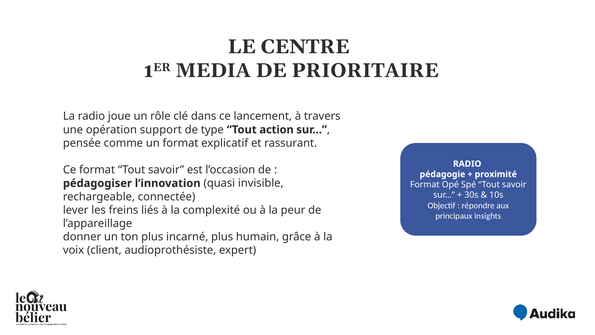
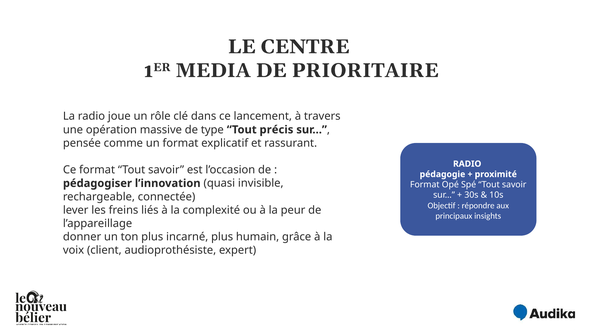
support: support -> massive (161, 130)
action: action -> précis (276, 130)
